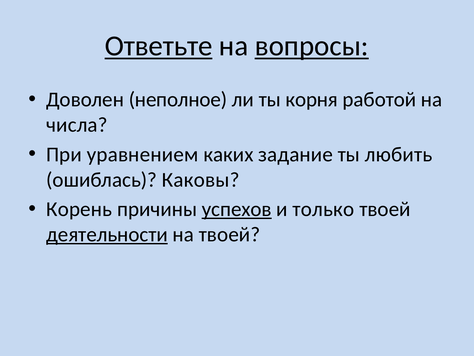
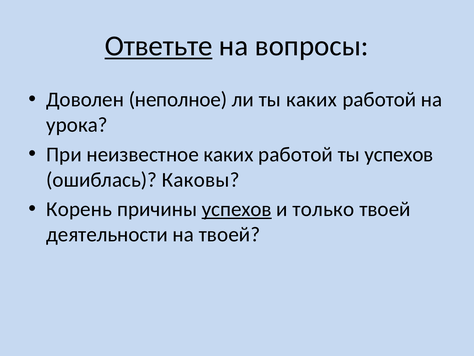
вопросы underline: present -> none (312, 46)
ты корня: корня -> каких (312, 99)
числа: числа -> урока (77, 125)
уравнением: уравнением -> неизвестное (143, 154)
задание: задание -> работой (296, 154)
ты любить: любить -> успехов (399, 154)
деятельности underline: present -> none (107, 234)
